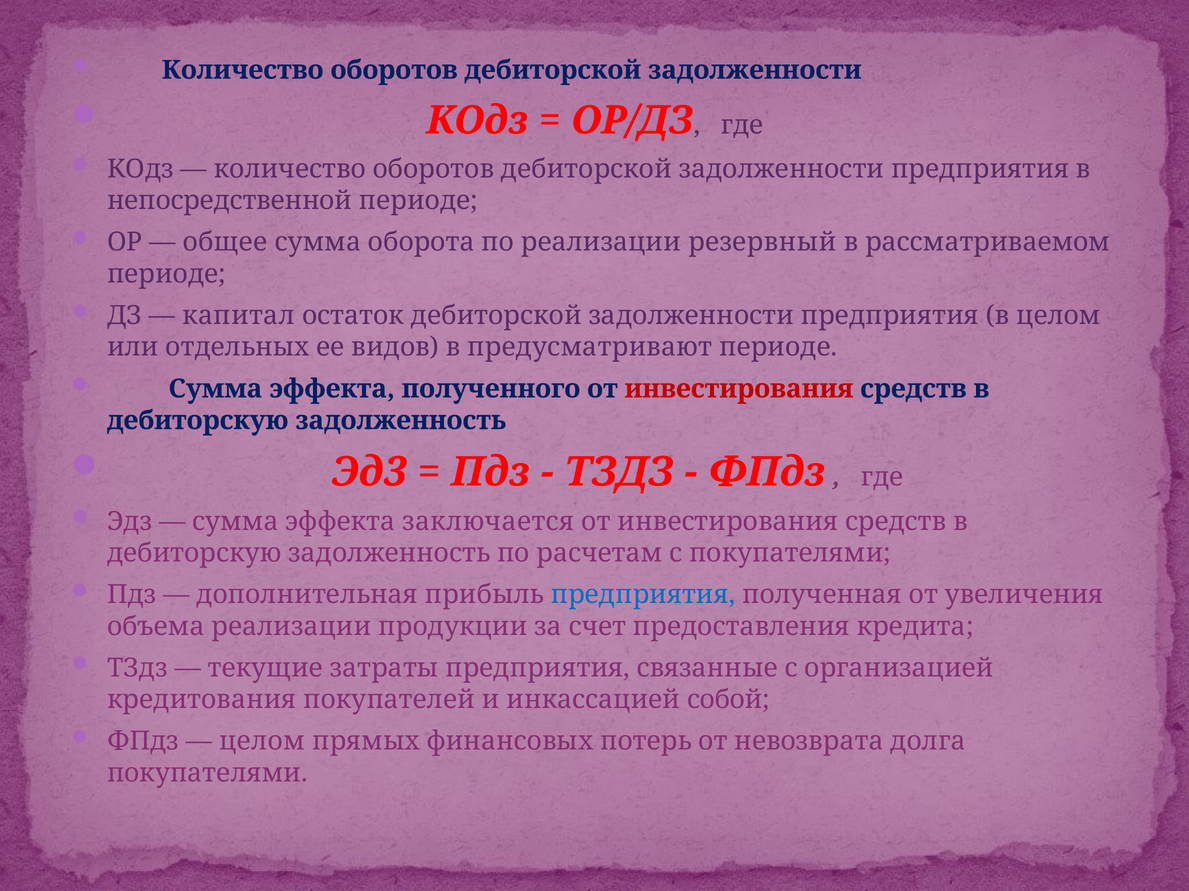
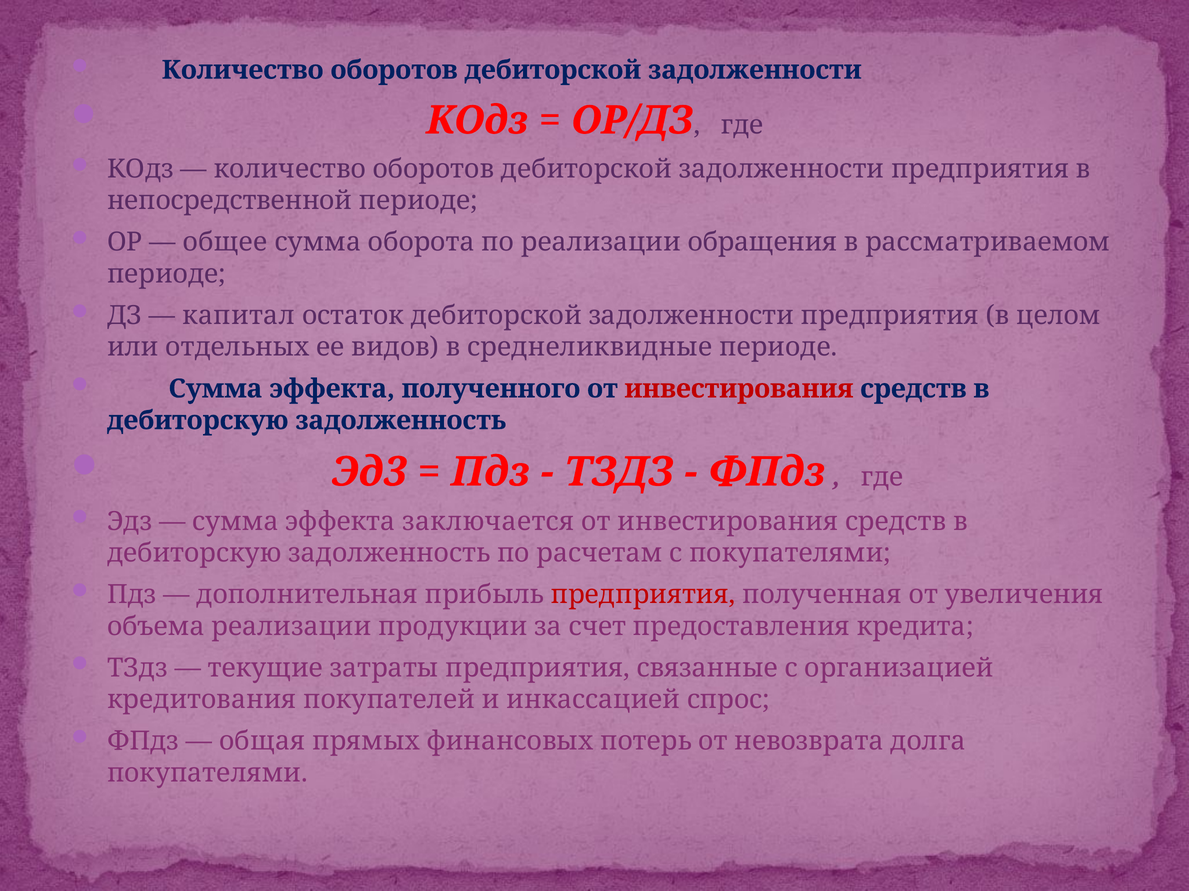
резервный: резервный -> обращения (763, 242)
предусматривают: предусматривают -> среднеликвидные (590, 347)
предприятия colour: blue -> red (643, 595)
собой: собой -> спрос (728, 700)
целом: целом -> общая (262, 742)
